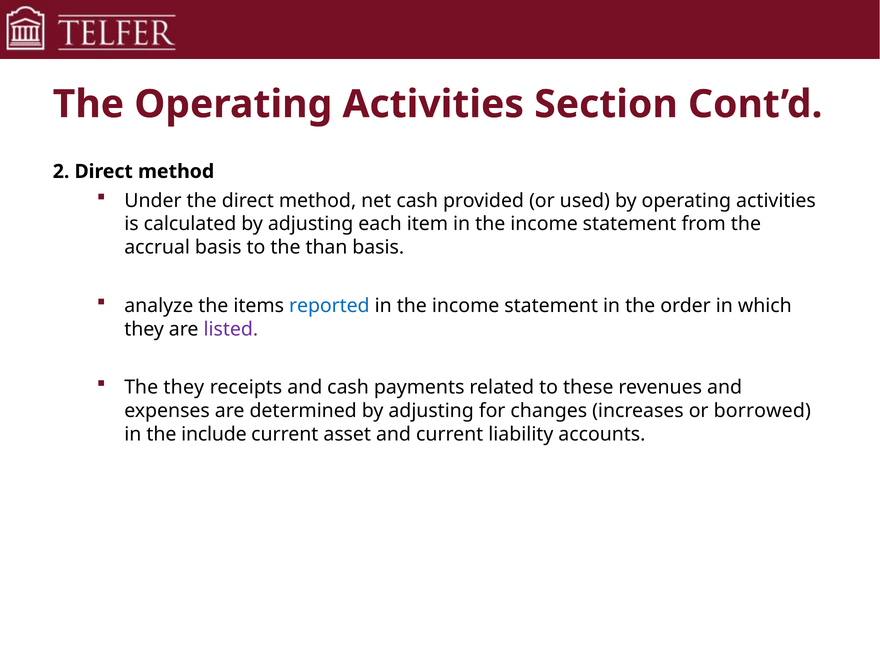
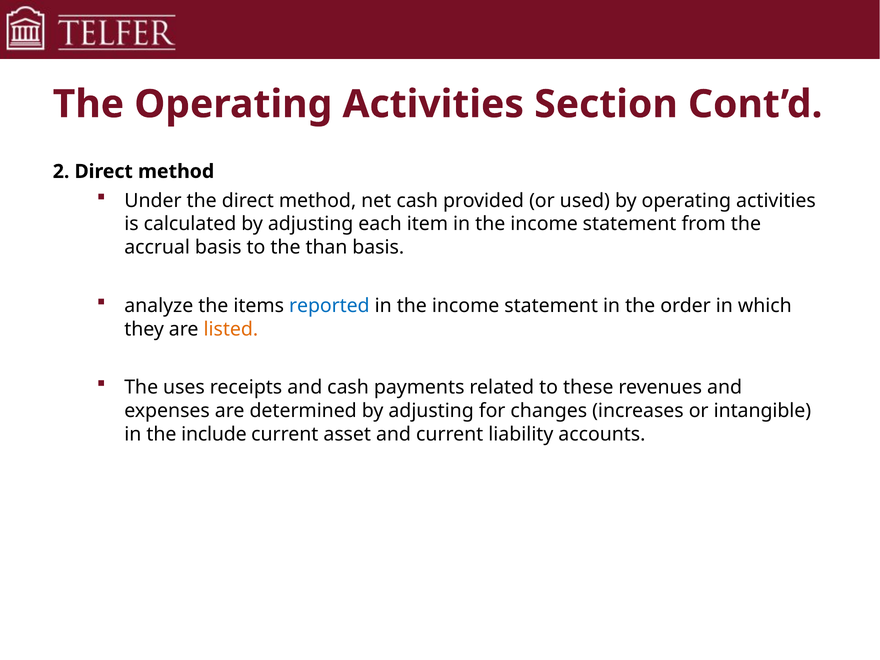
listed colour: purple -> orange (231, 329)
The they: they -> uses (184, 387)
borrowed: borrowed -> intangible (762, 411)
